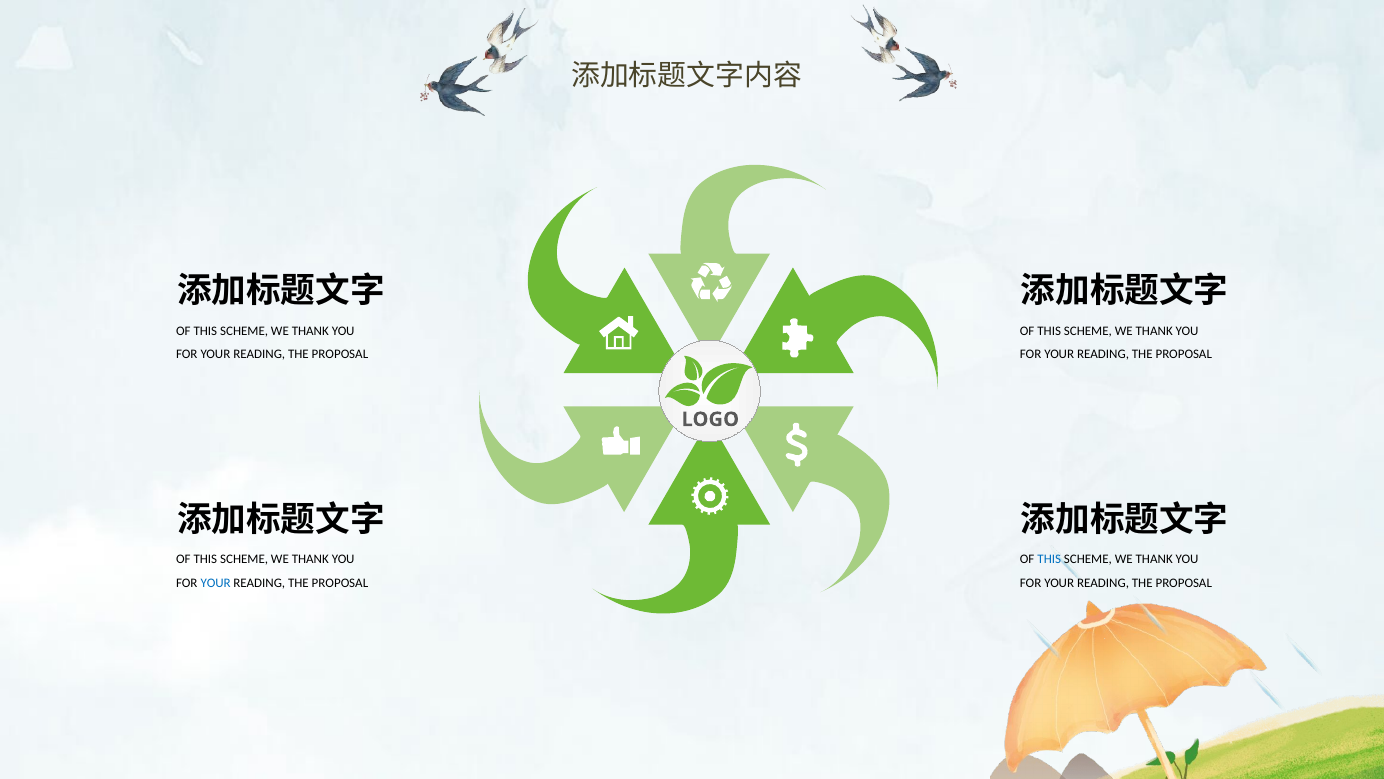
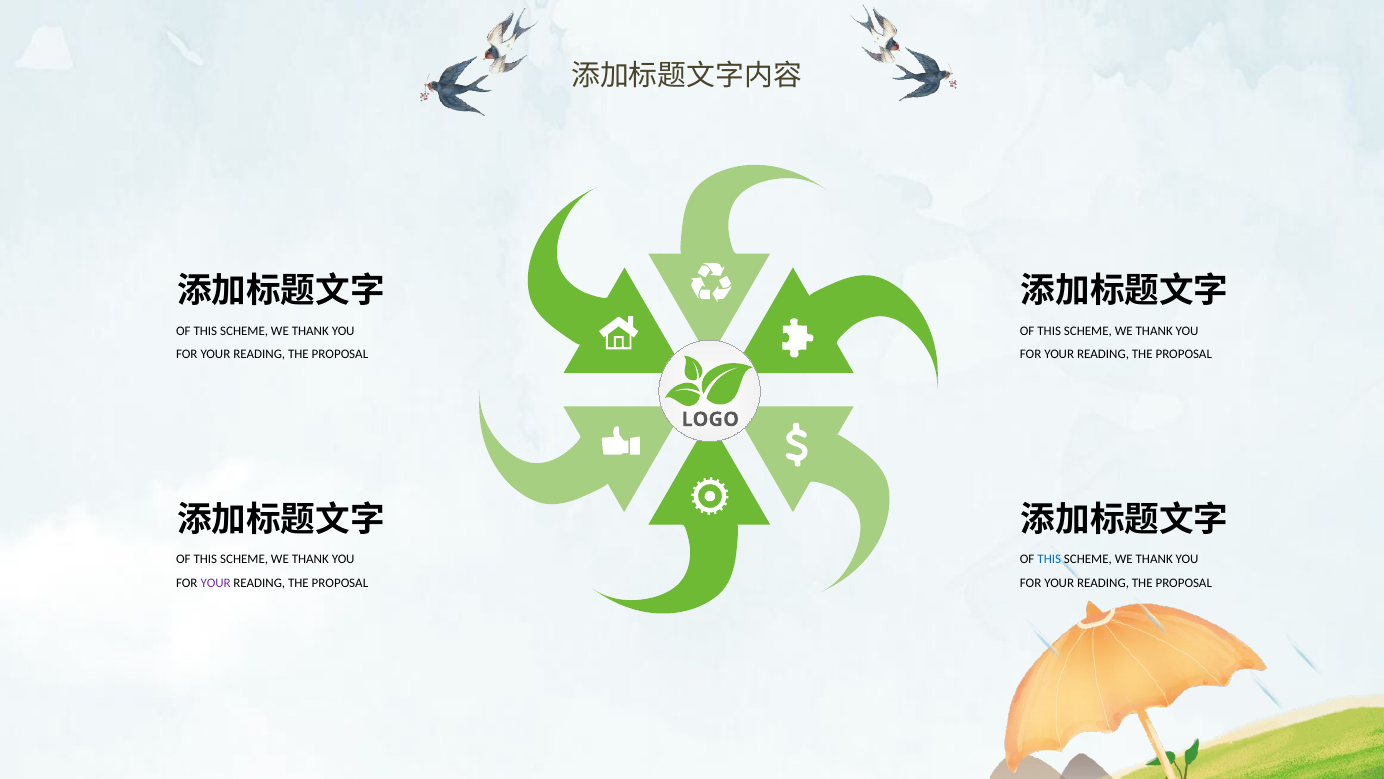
YOUR colour: blue -> purple (216, 583)
